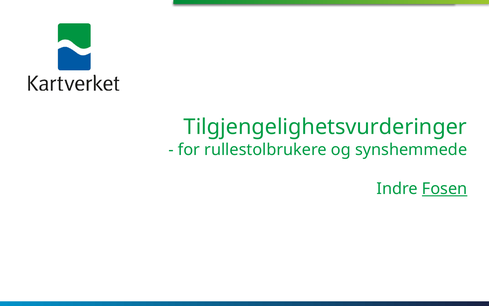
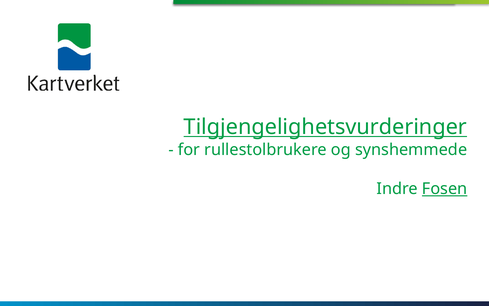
Tilgjengelighetsvurderinger underline: none -> present (325, 127)
